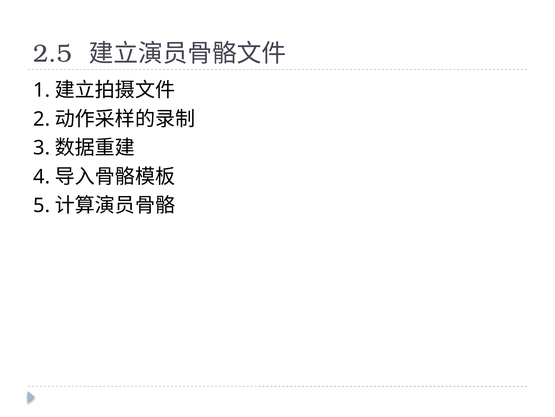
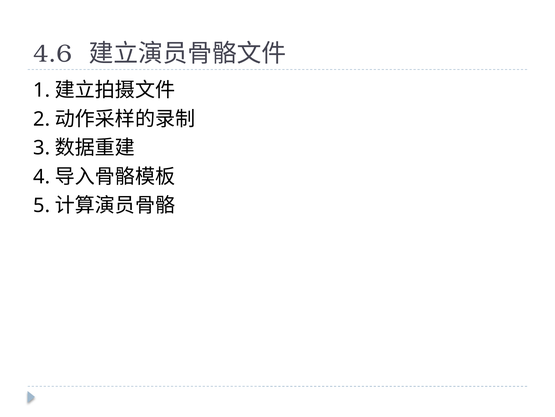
2.5: 2.5 -> 4.6 (52, 54)
